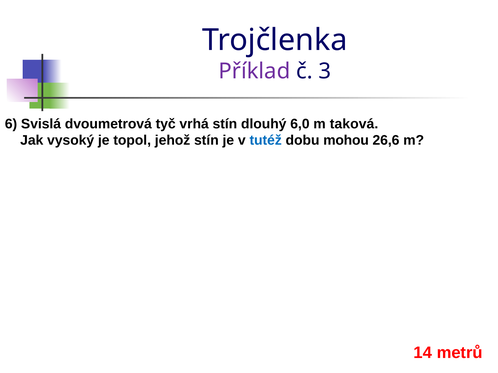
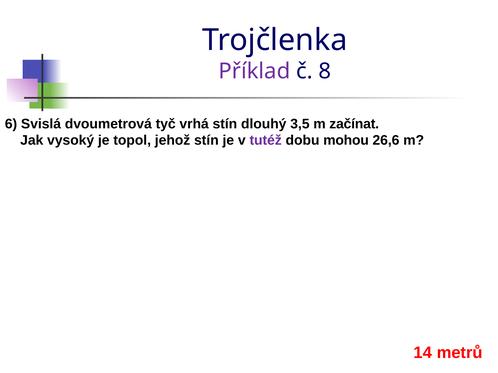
3: 3 -> 8 (325, 71)
6,0: 6,0 -> 3,5 (300, 124)
taková: taková -> začínat (354, 124)
tutéž colour: blue -> purple (266, 141)
